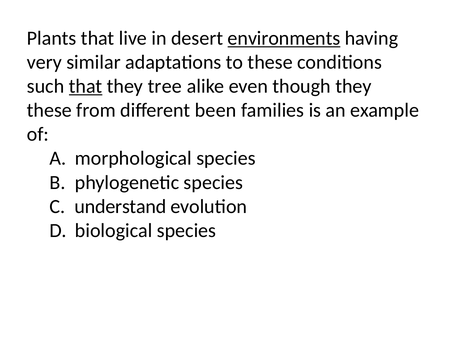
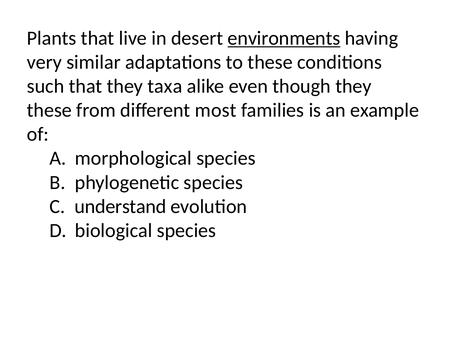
that underline: present -> none (86, 86)
tree: tree -> taxa (165, 86)
been: been -> most (216, 110)
